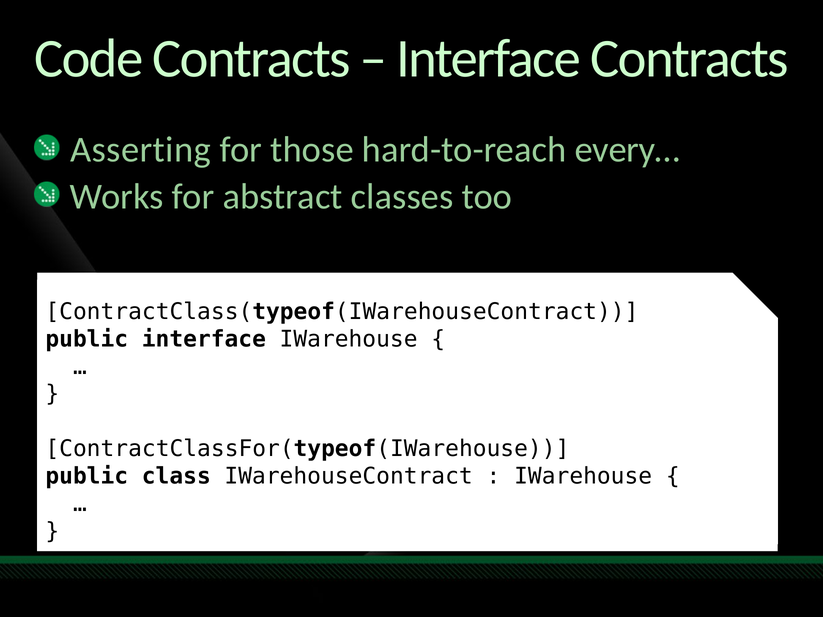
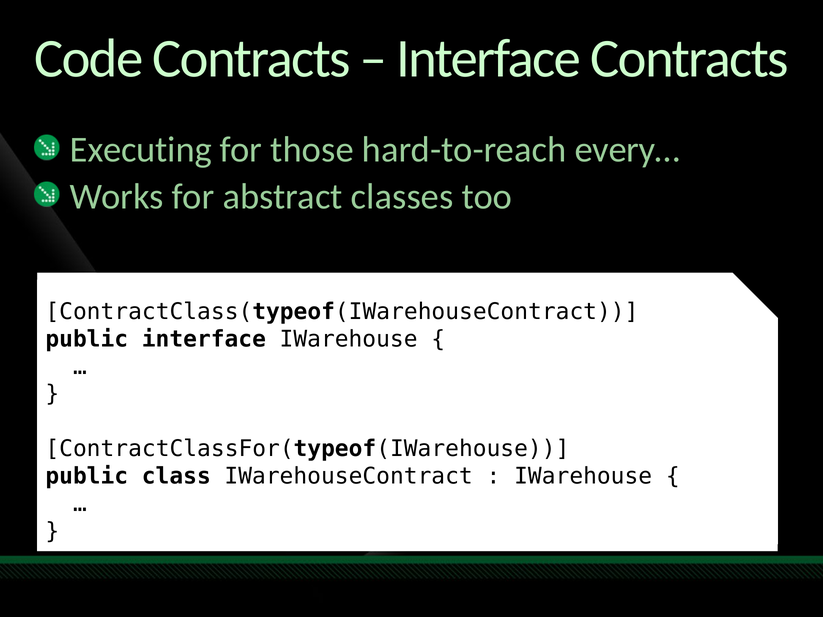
Asserting: Asserting -> Executing (141, 150)
